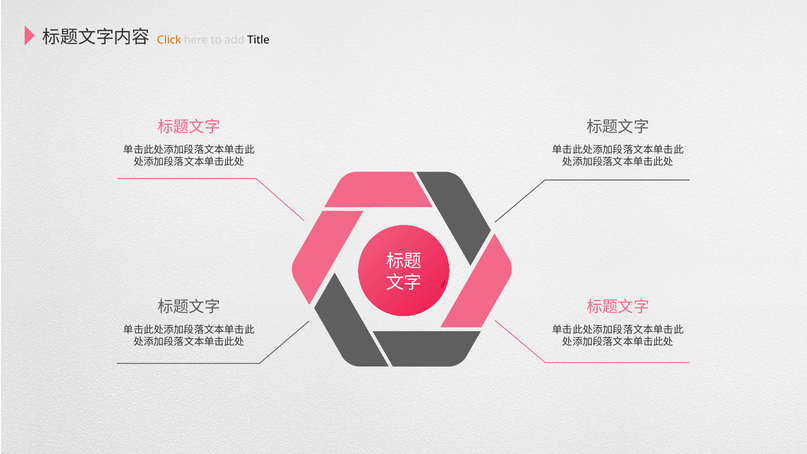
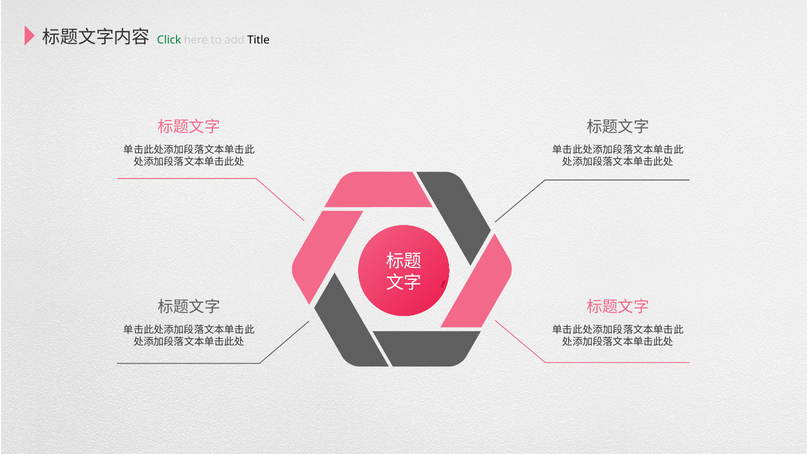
Click colour: orange -> green (169, 40)
